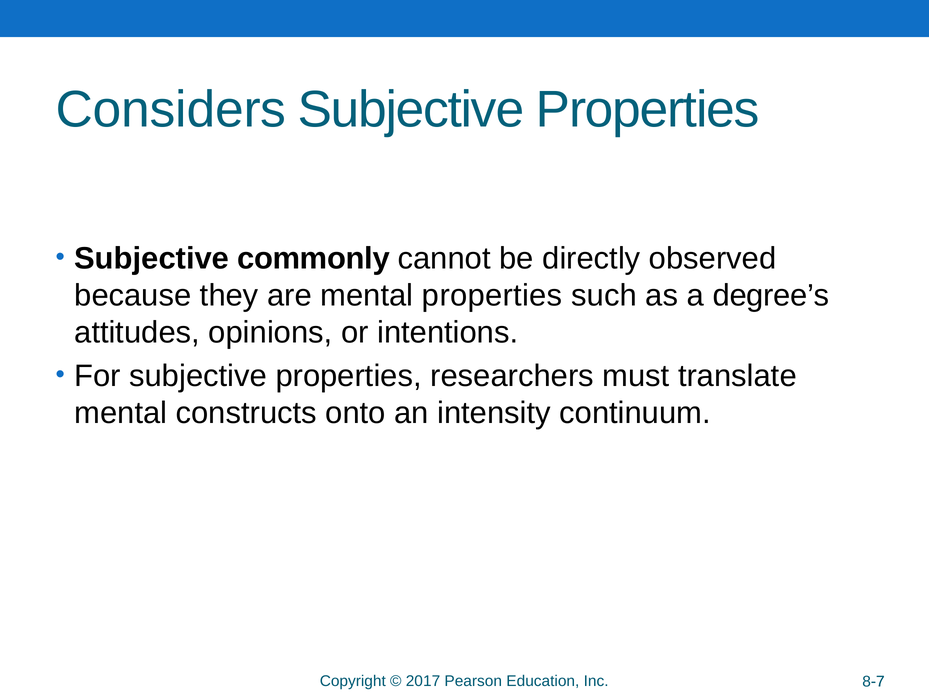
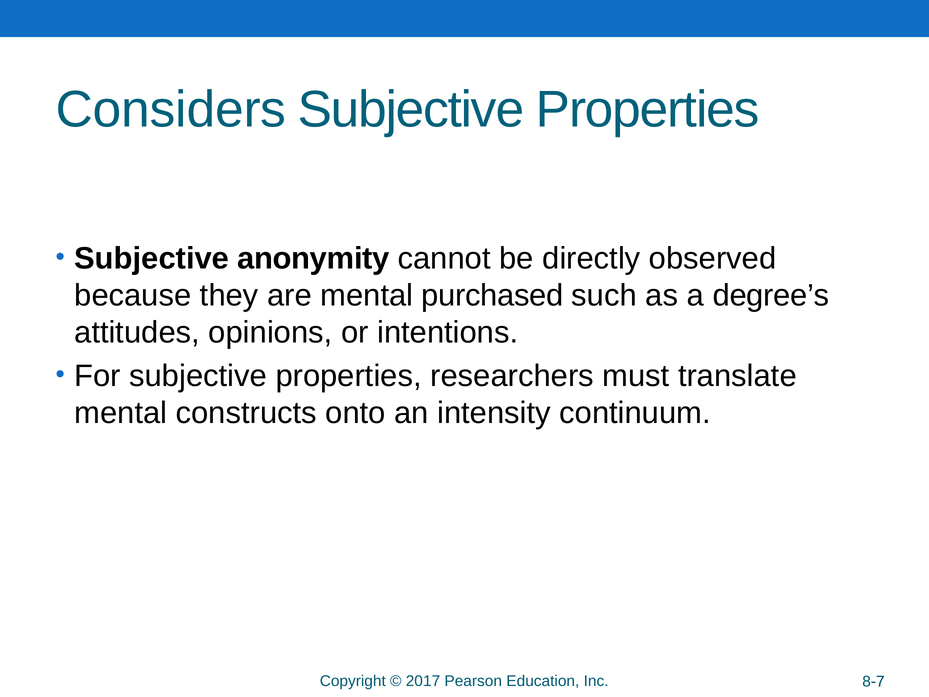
commonly: commonly -> anonymity (313, 258)
mental properties: properties -> purchased (493, 295)
